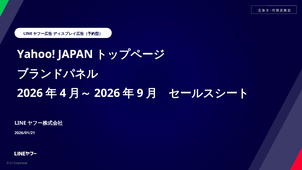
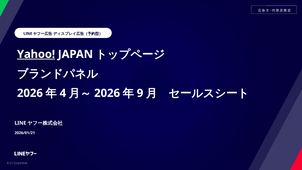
Yahoo underline: none -> present (36, 54)
